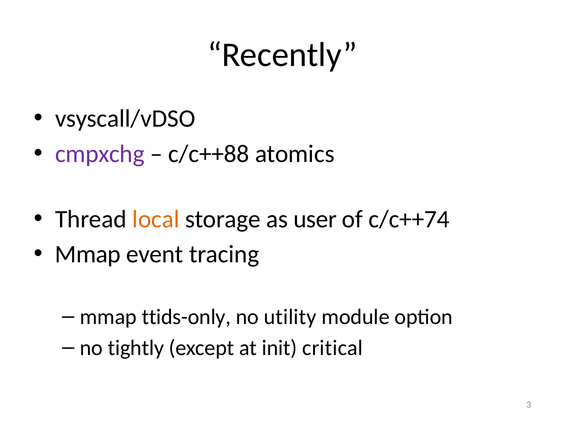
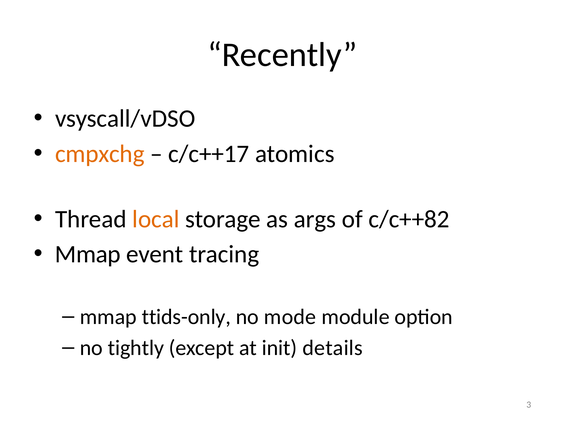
cmpxchg colour: purple -> orange (100, 154)
c/c++88: c/c++88 -> c/c++17 (209, 154)
user: user -> args (315, 219)
c/c++74: c/c++74 -> c/c++82 (409, 219)
utility: utility -> mode (290, 317)
critical: critical -> details (333, 348)
